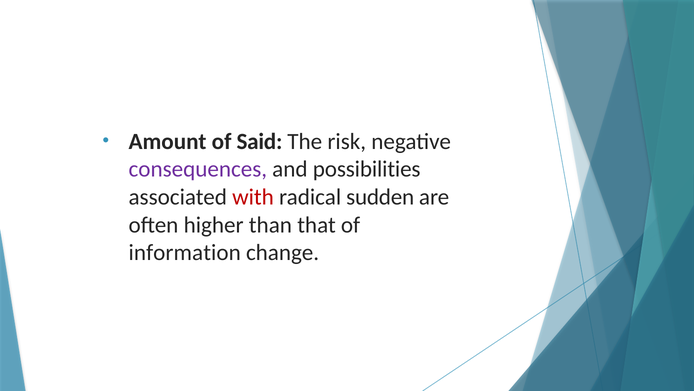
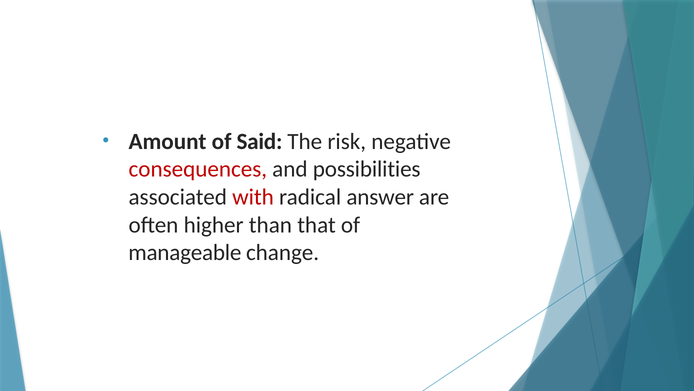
consequences colour: purple -> red (198, 169)
sudden: sudden -> answer (380, 197)
information: information -> manageable (185, 252)
